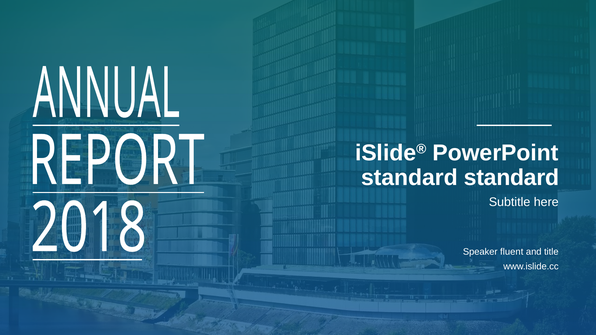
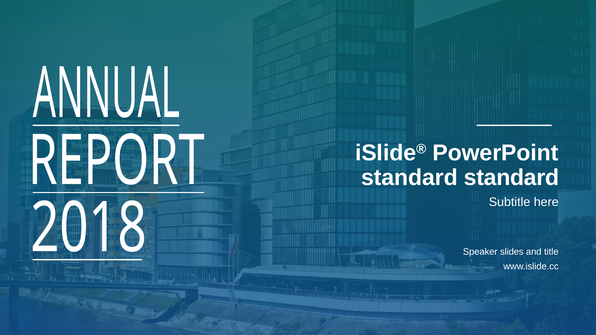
fluent: fluent -> slides (512, 252)
